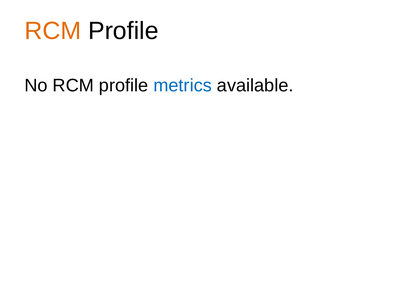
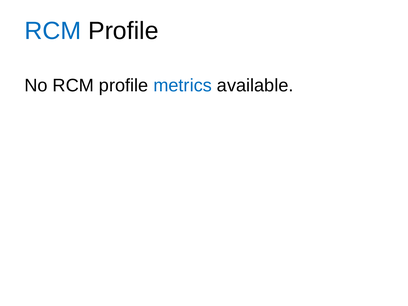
RCM colour: orange -> blue (53, 31)
